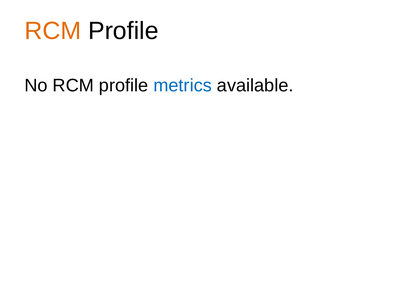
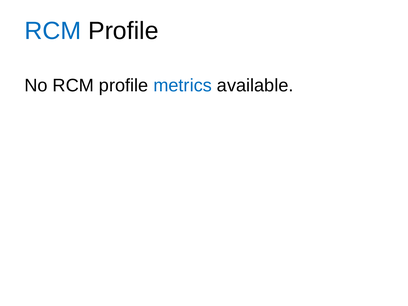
RCM colour: orange -> blue (53, 31)
